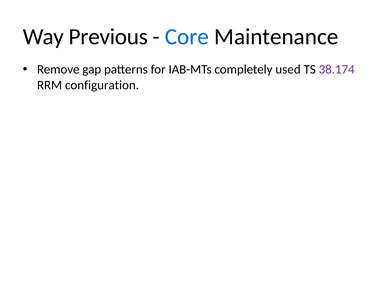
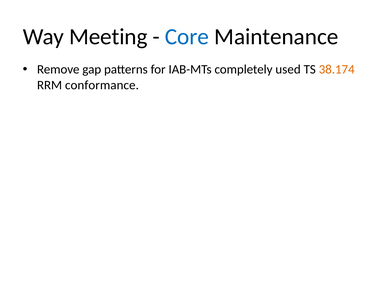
Previous: Previous -> Meeting (108, 37)
38.174 colour: purple -> orange (337, 69)
configuration: configuration -> conformance (102, 85)
